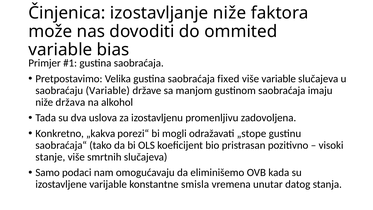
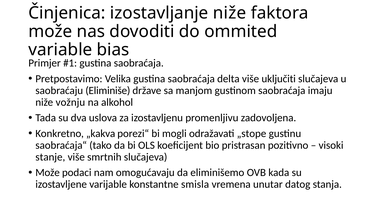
fixed: fixed -> delta (228, 79)
više variable: variable -> uključiti (279, 79)
saobraćaju Variable: Variable -> Eliminiše (108, 90)
država: država -> vožnju (70, 102)
Samo: Samo -> Može (48, 172)
